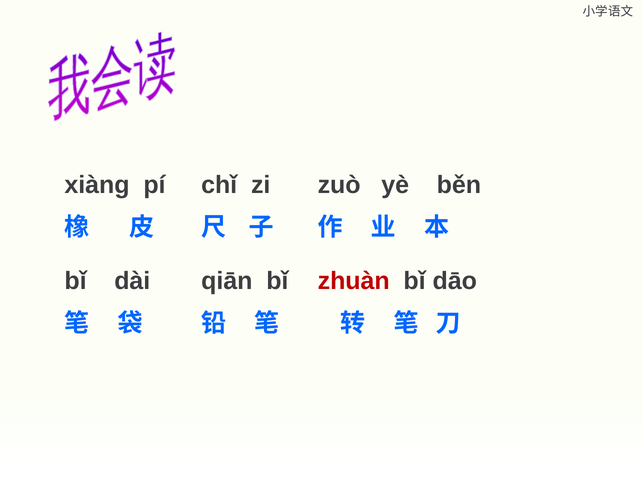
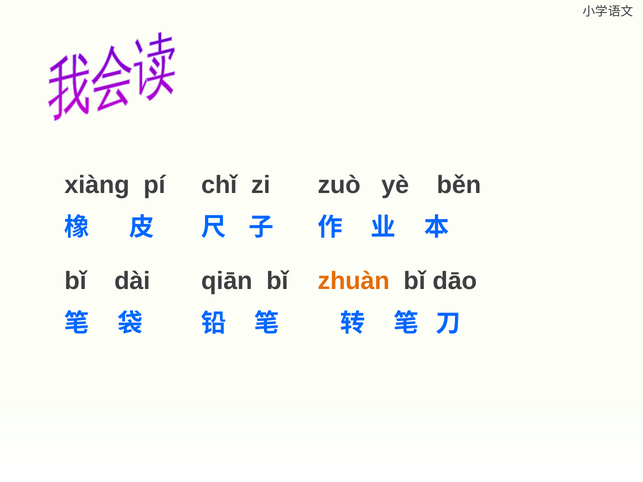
zhuàn colour: red -> orange (354, 281)
